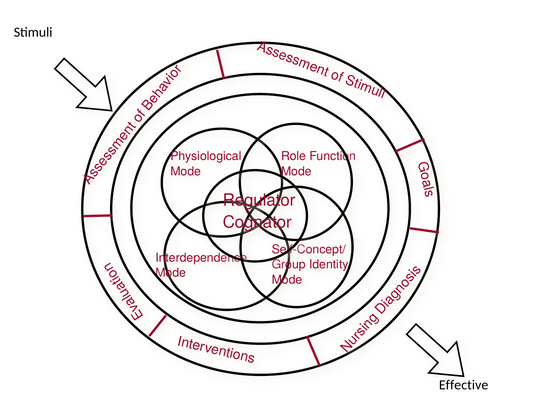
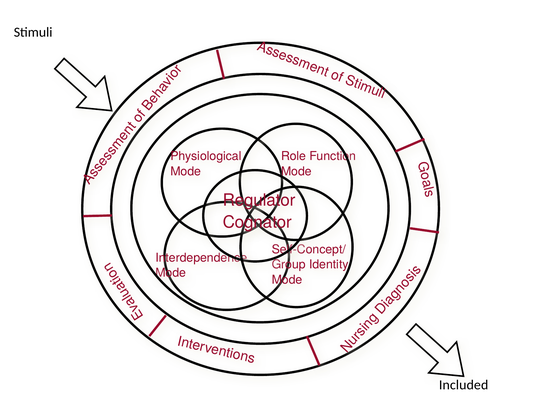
Effective: Effective -> Included (464, 385)
